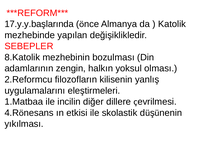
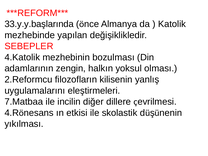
17.y.y.başlarında: 17.y.y.başlarında -> 33.y.y.başlarında (39, 24)
8.Katolik: 8.Katolik -> 4.Katolik (22, 57)
1.Matbaa: 1.Matbaa -> 7.Matbaa (24, 102)
